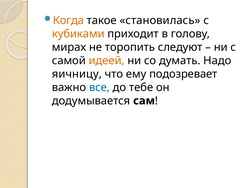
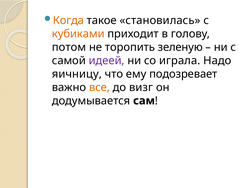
мирах: мирах -> потом (69, 47)
следуют: следуют -> зеленую (180, 47)
идеей colour: orange -> purple (107, 61)
думать: думать -> играла (180, 61)
все colour: blue -> orange (99, 87)
тебе: тебе -> визг (141, 87)
